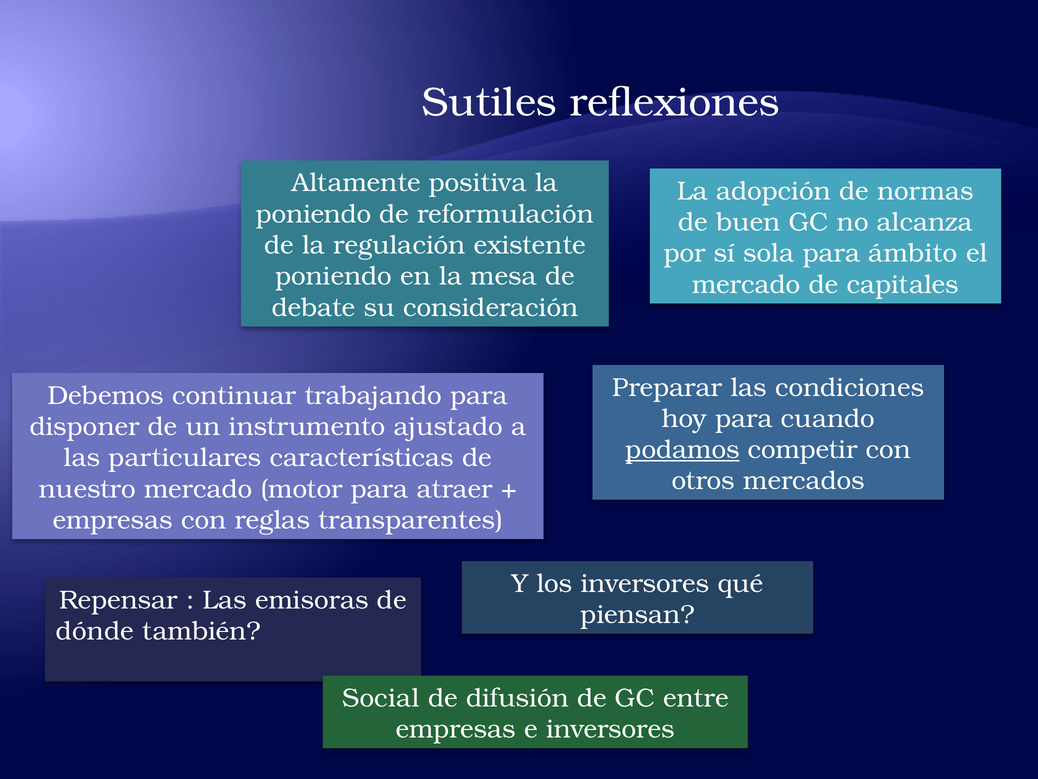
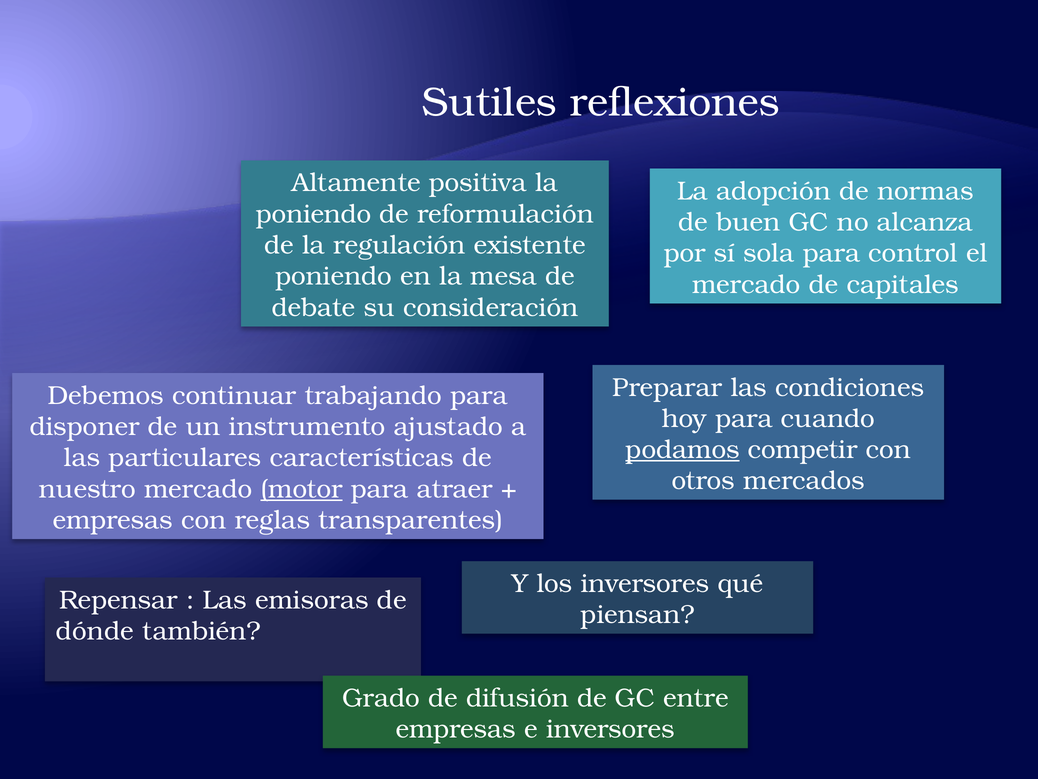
ámbito: ámbito -> control (913, 253)
motor underline: none -> present (302, 489)
Social: Social -> Grado (381, 698)
